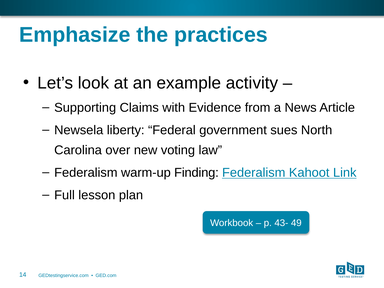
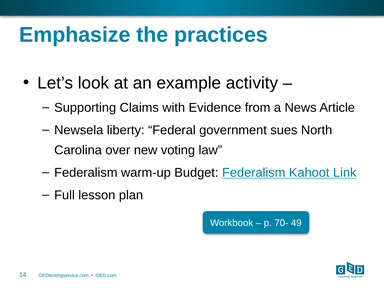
Finding: Finding -> Budget (196, 173)
43-: 43- -> 70- (281, 223)
